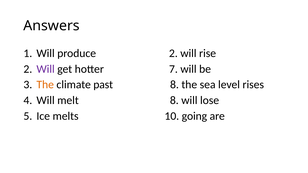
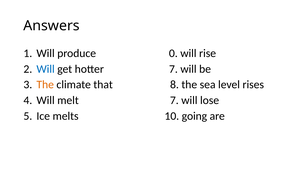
produce 2: 2 -> 0 (173, 53)
Will colour: purple -> blue (46, 69)
past: past -> that (103, 85)
melt 8: 8 -> 7 (174, 101)
